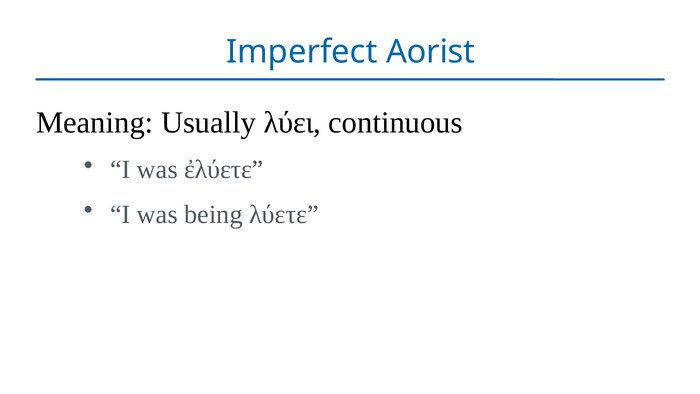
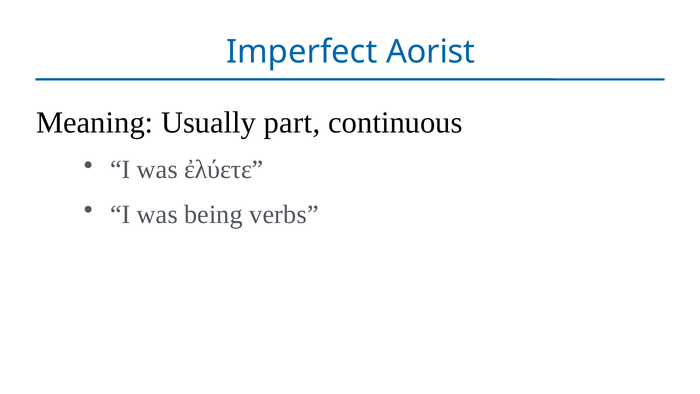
λύει: λύει -> part (292, 123)
λύετε: λύετε -> verbs (284, 214)
